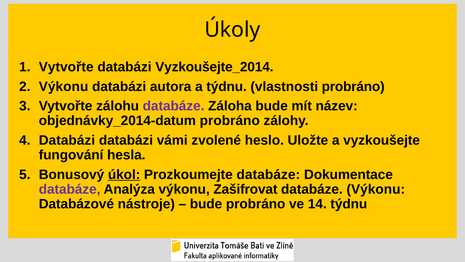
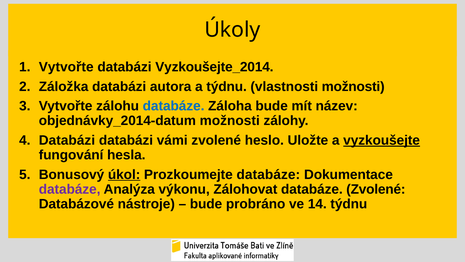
Výkonu: Výkonu -> Záložka (64, 86)
vlastnosti probráno: probráno -> možnosti (353, 86)
databáze colour: purple -> blue (174, 106)
objednávky_2014-datum probráno: probráno -> možnosti (230, 121)
vyzkoušejte underline: none -> present (382, 140)
Zašifrovat: Zašifrovat -> Zálohovat (245, 189)
databáze Výkonu: Výkonu -> Zvolené (376, 189)
